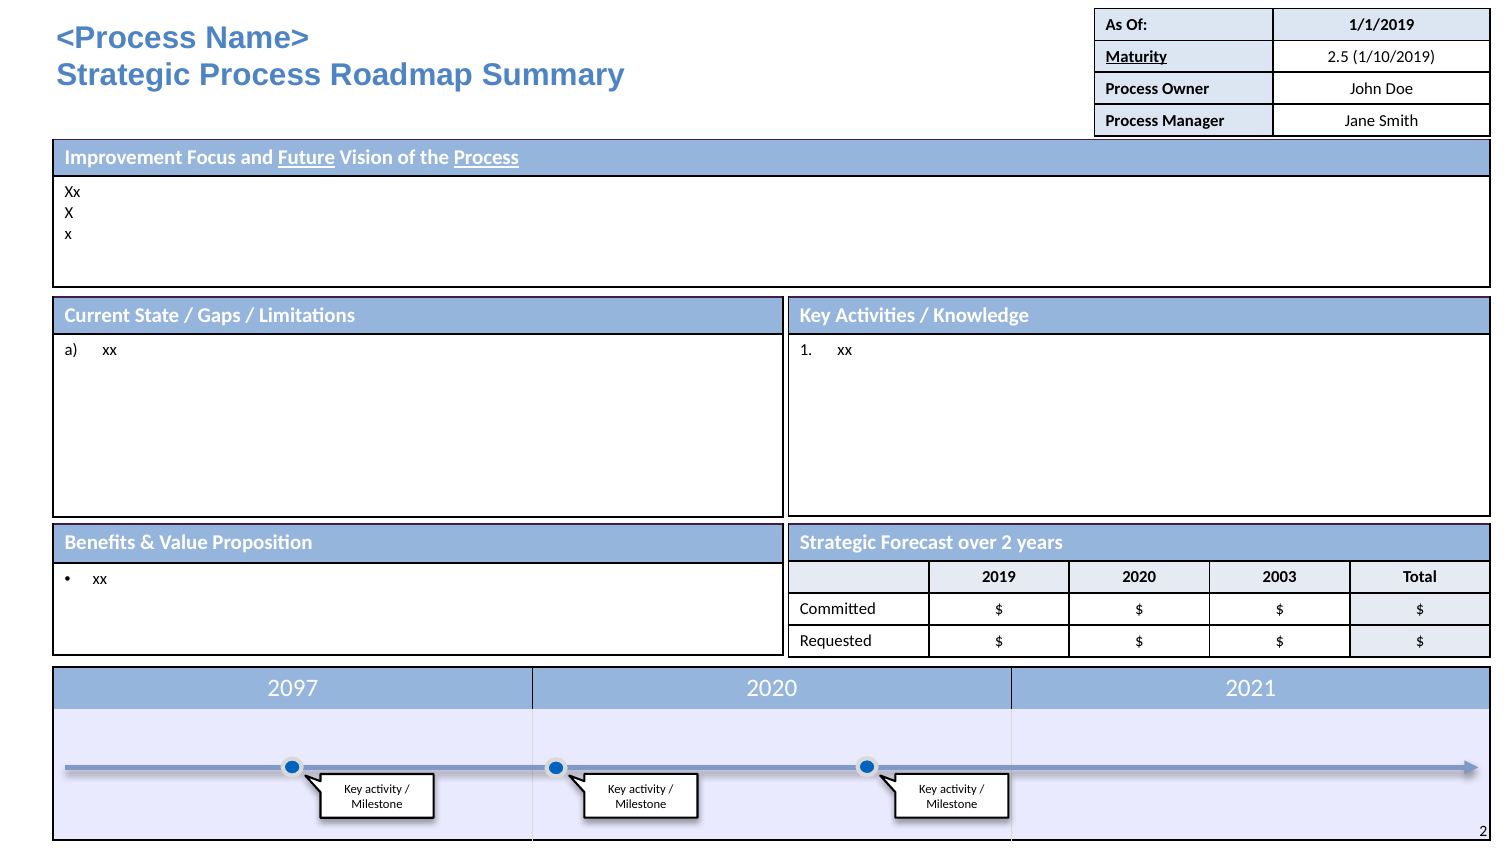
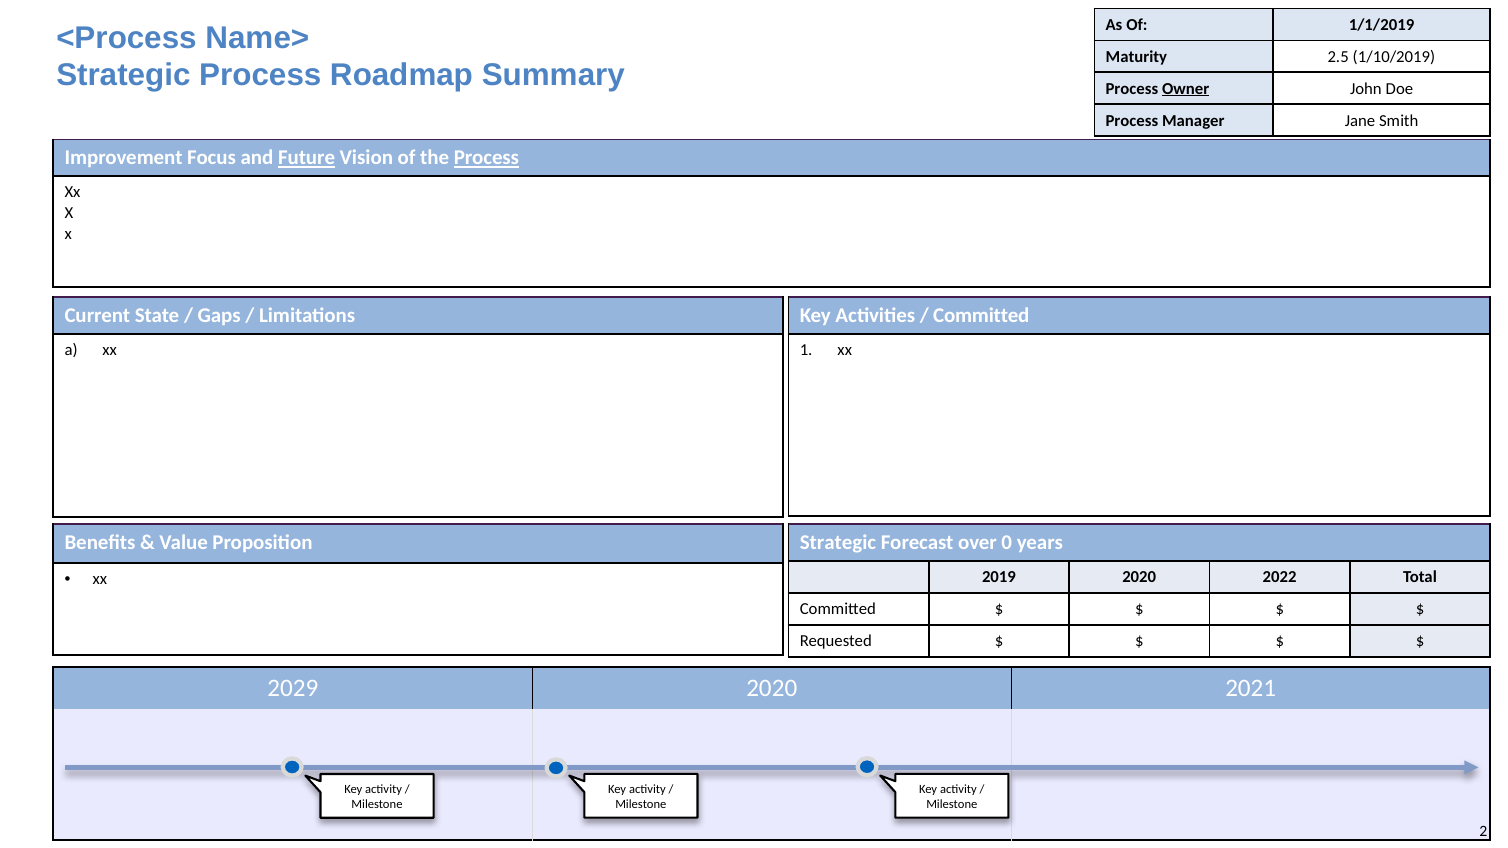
Maturity underline: present -> none (1136, 57)
Owner underline: none -> present (1186, 89)
Knowledge: Knowledge -> Committed (981, 316)
over 2: 2 -> 0 (1007, 543)
2003: 2003 -> 2022 (1280, 577)
2097: 2097 -> 2029 (293, 688)
